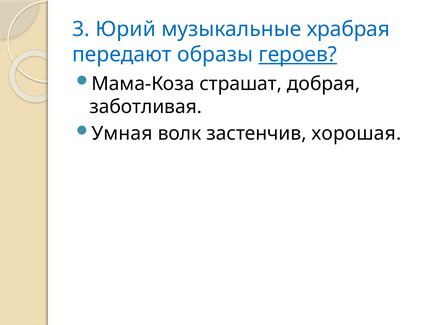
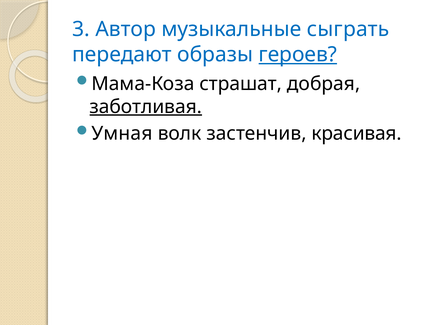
Юрий: Юрий -> Автор (126, 29)
храбрая: храбрая -> сыграть (348, 29)
заботливая underline: none -> present (146, 107)
хорошая: хорошая -> красивая (357, 133)
